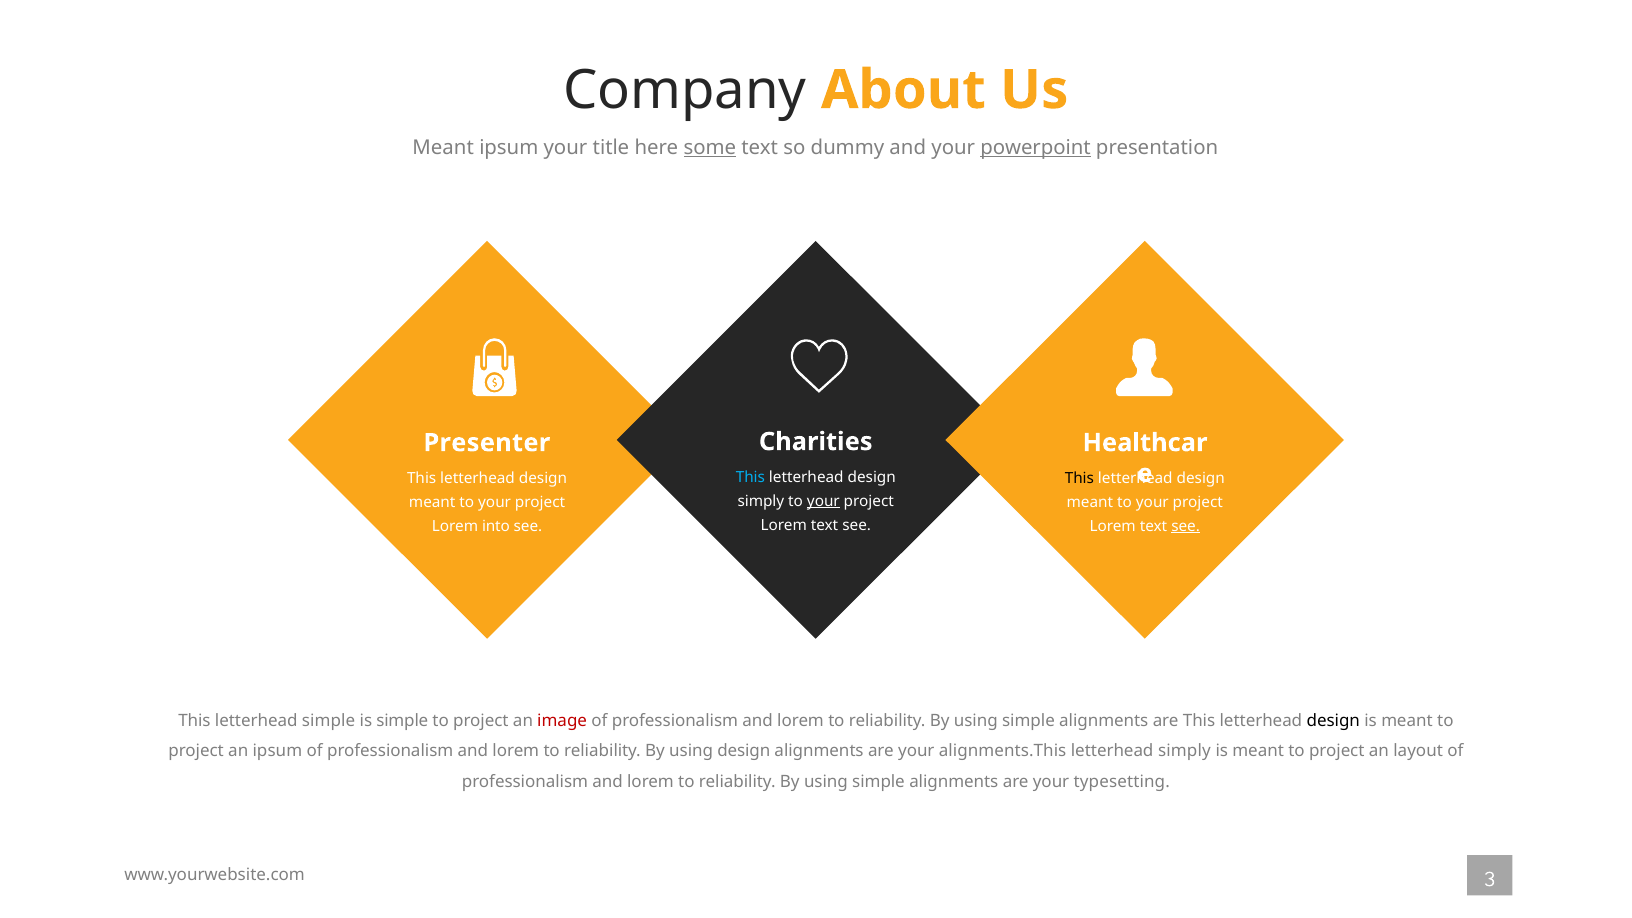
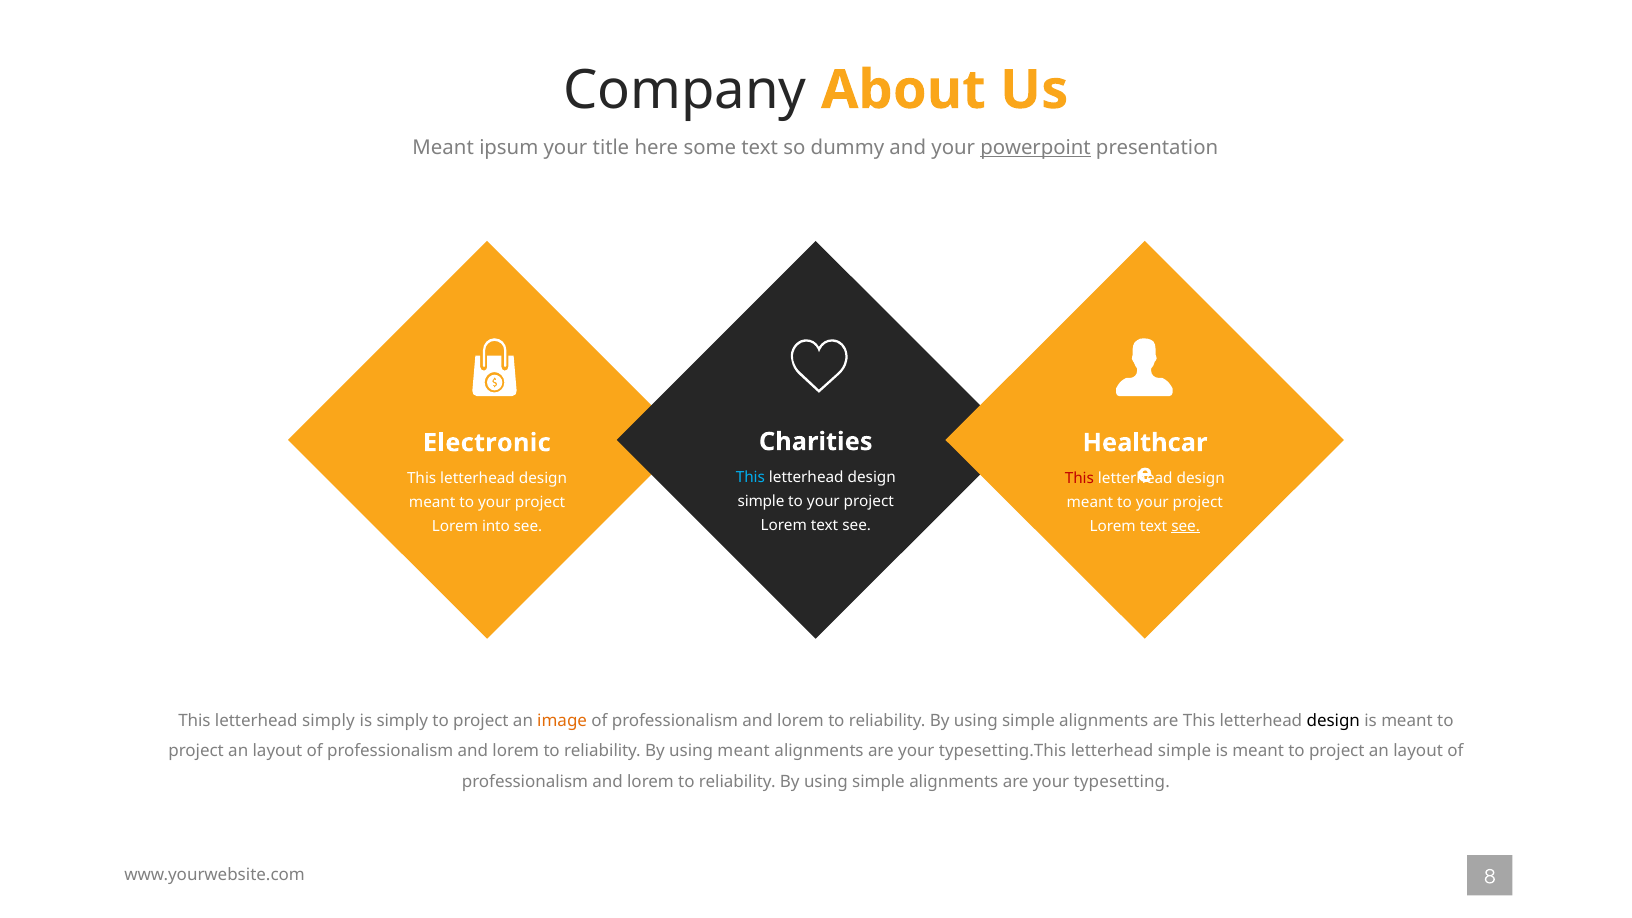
some underline: present -> none (710, 148)
Presenter: Presenter -> Electronic (487, 443)
This colour: black -> red (1079, 479)
simply: simply -> simple (761, 501)
your underline: present -> none (823, 501)
letterhead simple: simple -> simply (328, 720)
is simple: simple -> simply (402, 720)
image colour: red -> orange (562, 720)
ipsum: ipsum -> layout (277, 751)
using design: design -> meant (744, 751)
alignments.This: alignments.This -> typesetting.This (1003, 751)
letterhead simply: simply -> simple (1184, 751)
3: 3 -> 8 (1490, 877)
